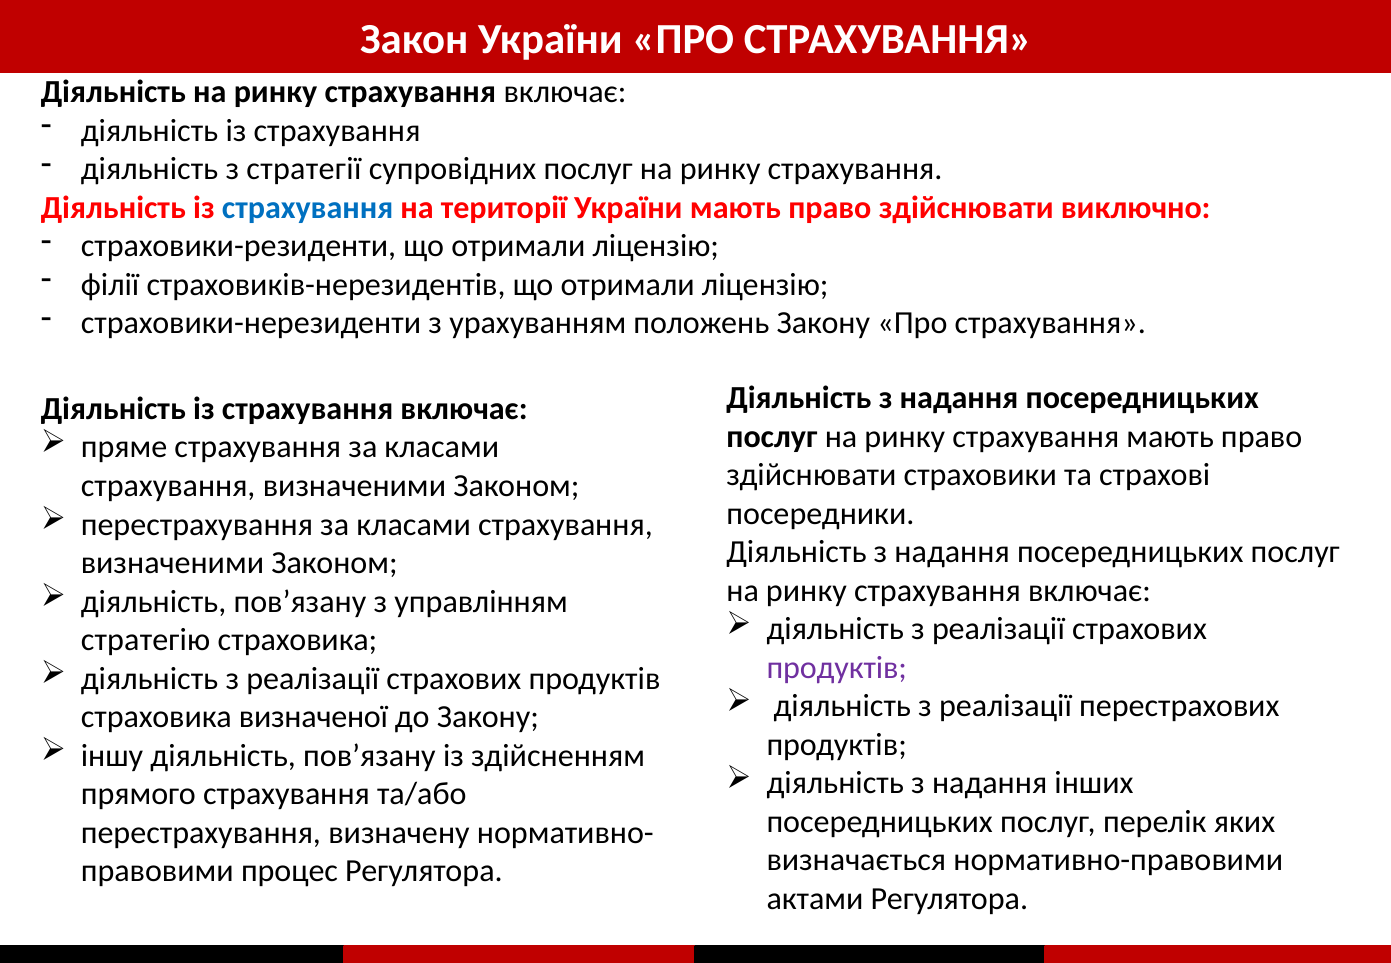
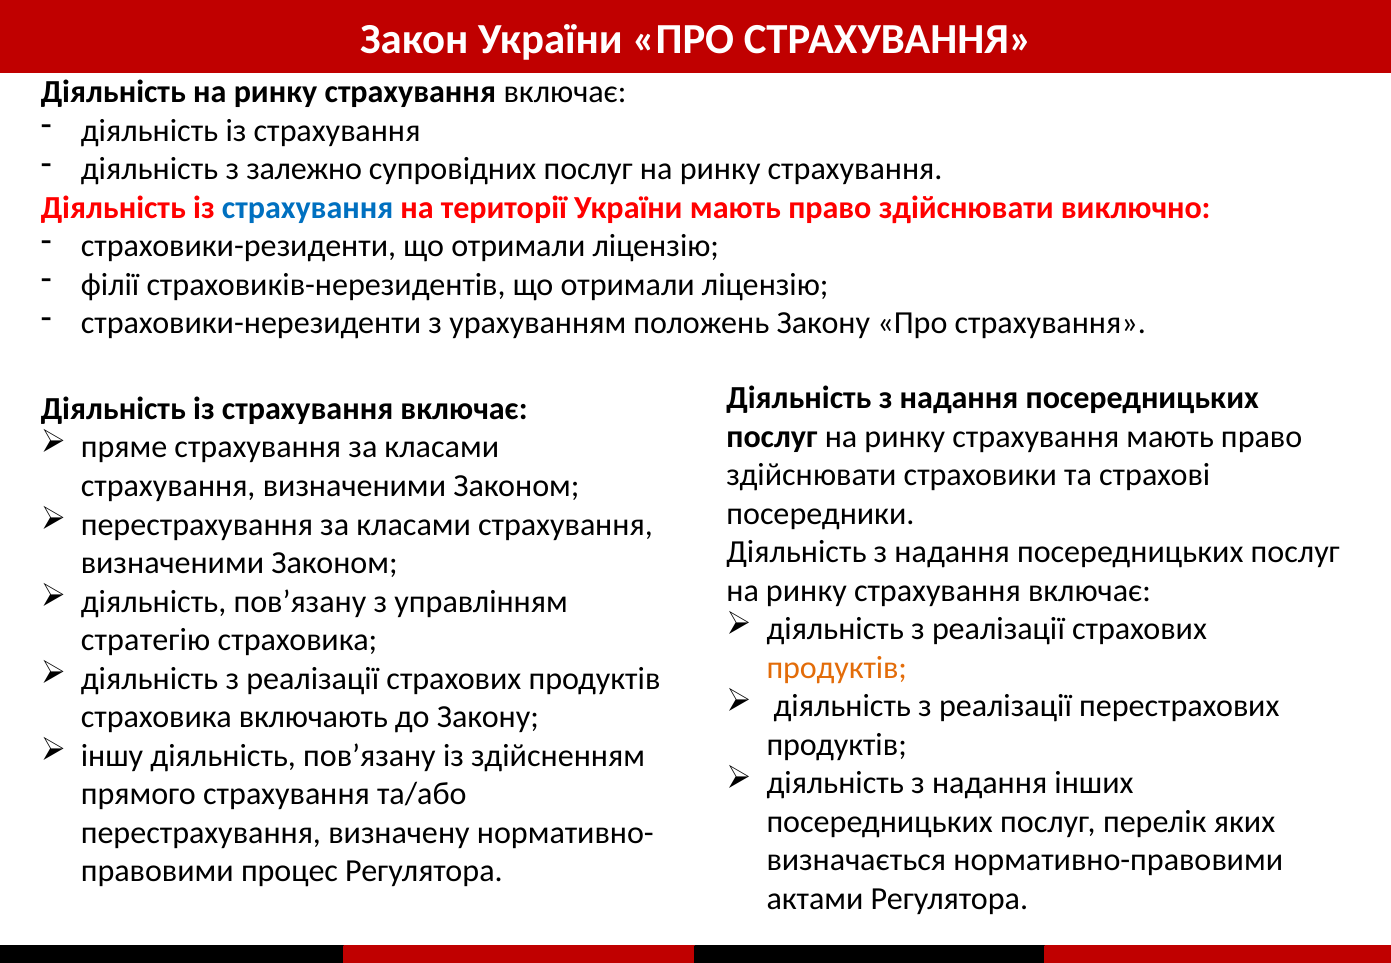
стратегії: стратегії -> залежно (304, 169)
продуктів colour: purple -> orange (837, 668)
визначеної: визначеної -> включають (313, 717)
